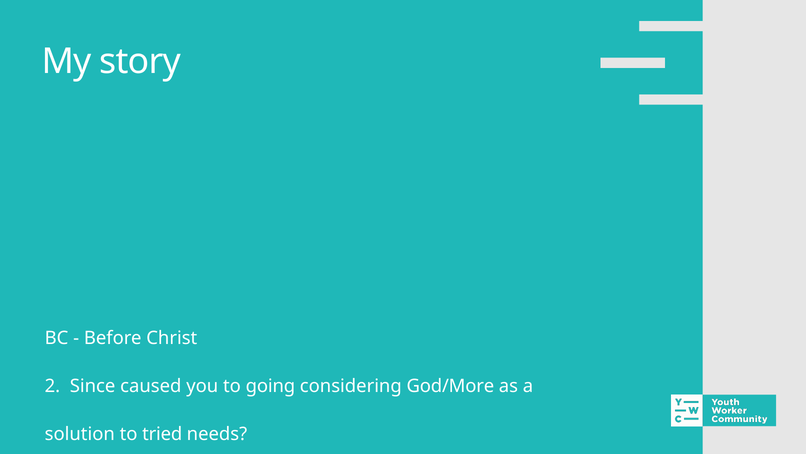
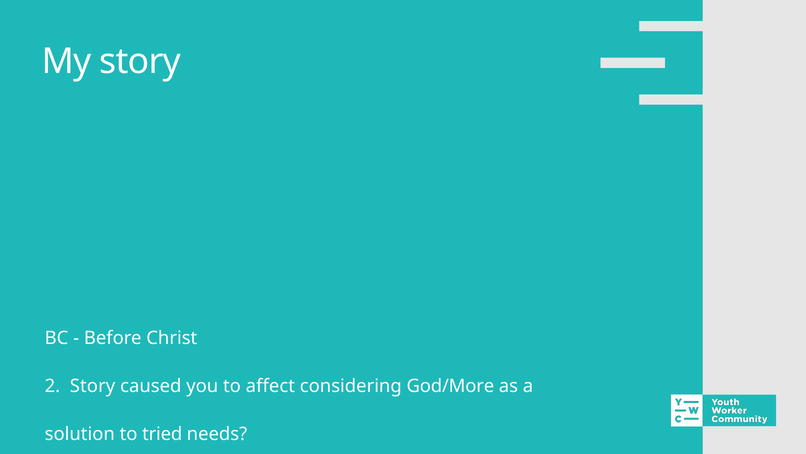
2 Since: Since -> Story (93, 385)
going: going -> affect (270, 385)
